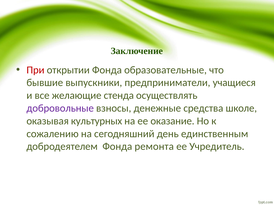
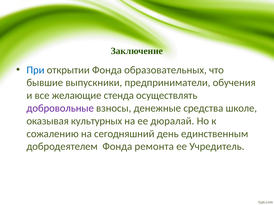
При colour: red -> blue (35, 70)
образовательные: образовательные -> образовательных (165, 70)
учащиеся: учащиеся -> обучения (234, 83)
оказание: оказание -> дюралай (172, 121)
